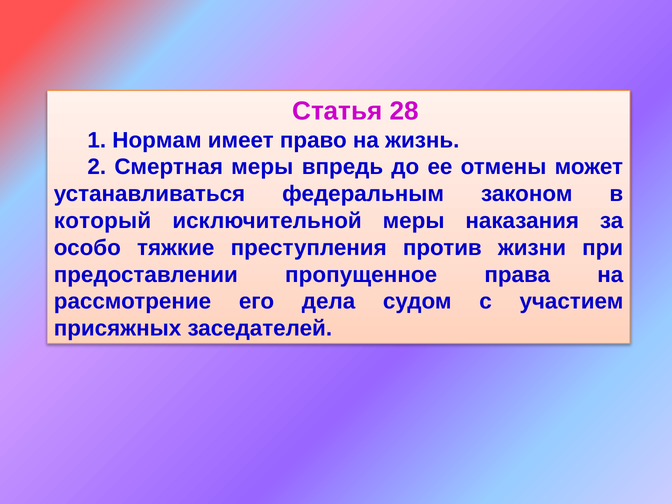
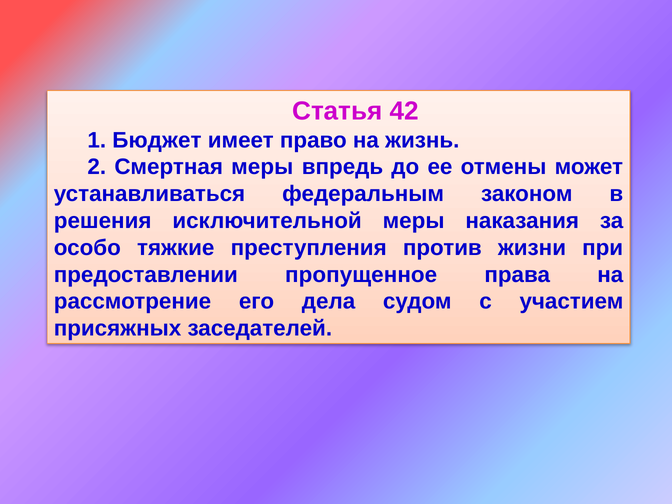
28: 28 -> 42 (404, 111)
Нормам: Нормам -> Бюджет (157, 140)
который: который -> решения (103, 221)
